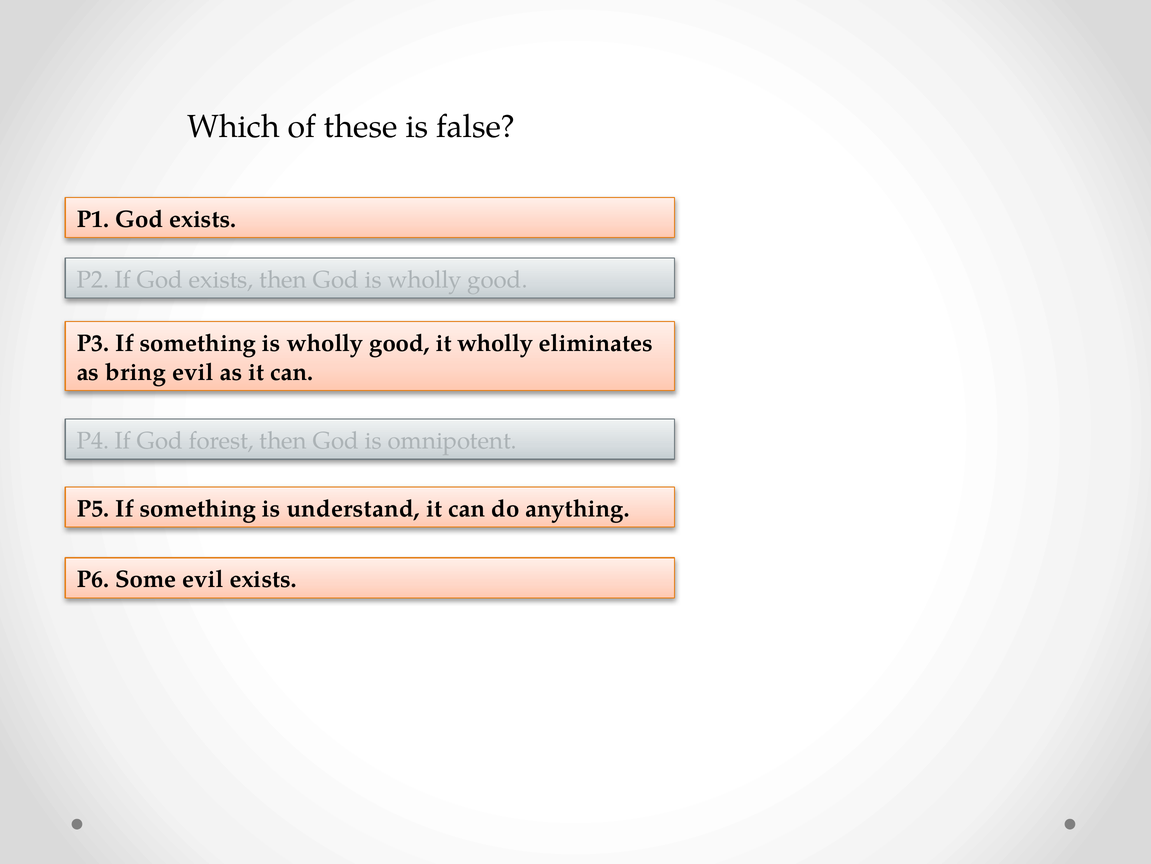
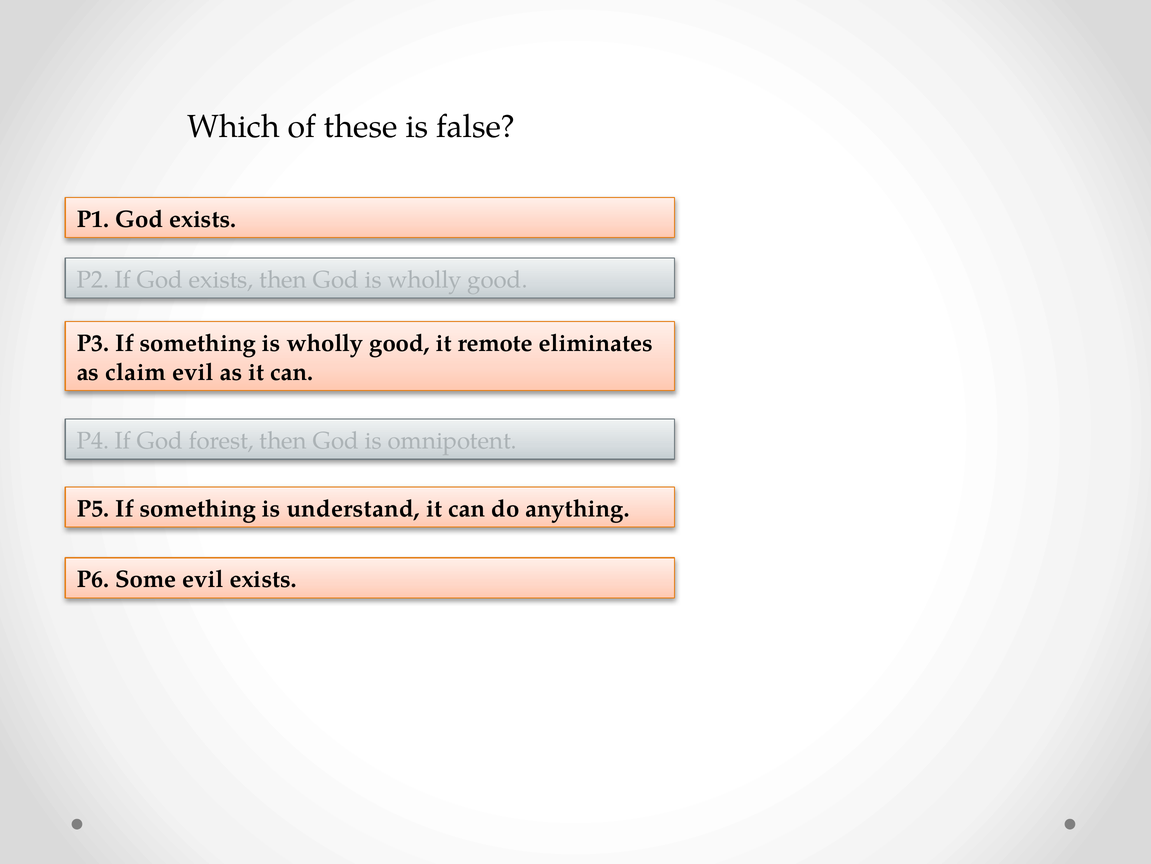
it wholly: wholly -> remote (495, 343)
bring: bring -> claim (136, 372)
